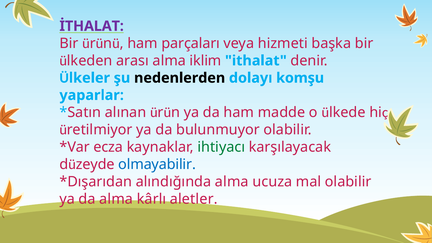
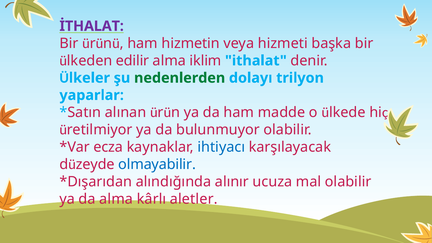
parçaları: parçaları -> hizmetin (191, 43)
arası: arası -> edilir (133, 61)
nedenlerden colour: black -> green (180, 78)
komşu: komşu -> trilyon (300, 78)
ihtiyacı colour: green -> blue (221, 147)
alındığında alma: alma -> alınır (232, 182)
